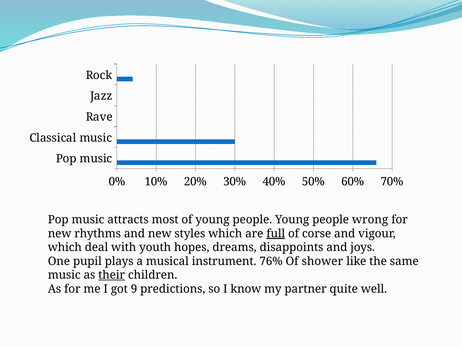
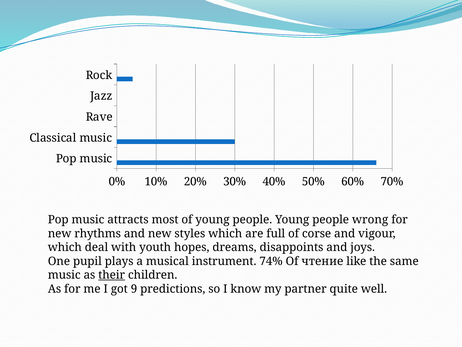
full underline: present -> none (276, 233)
76%: 76% -> 74% (271, 261)
shower: shower -> чтение (322, 261)
